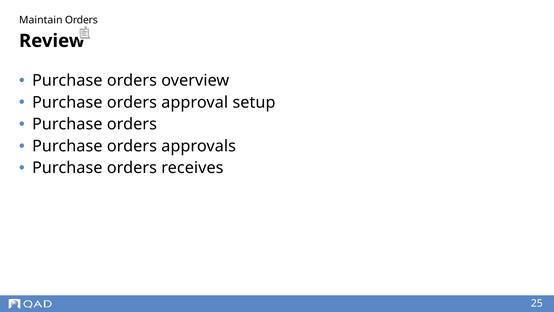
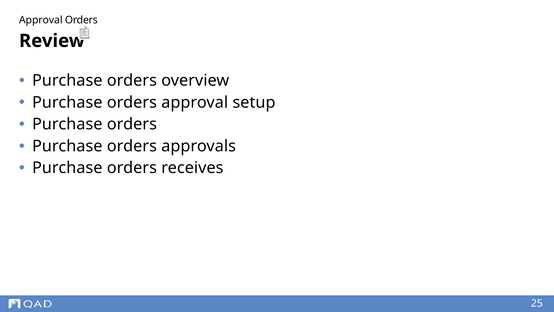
Maintain: Maintain -> Approval (41, 20)
